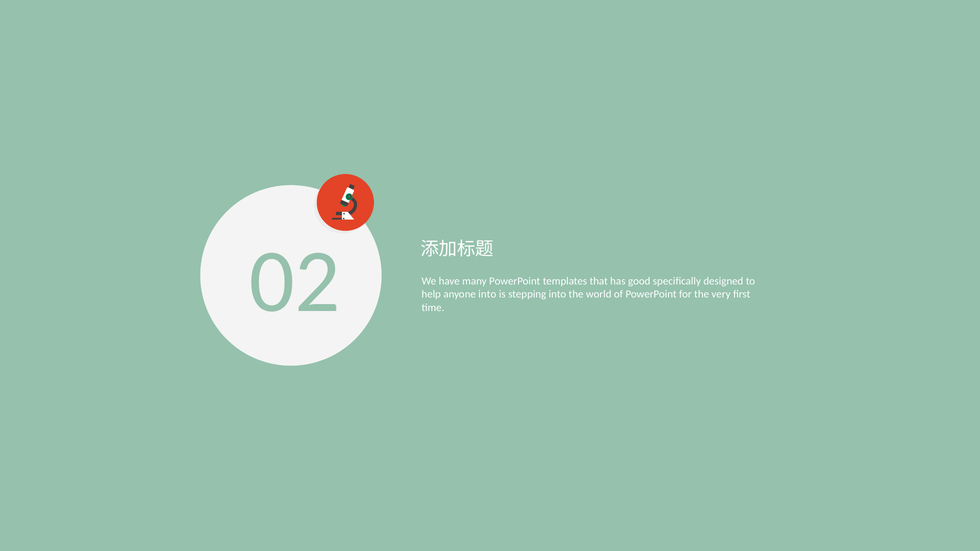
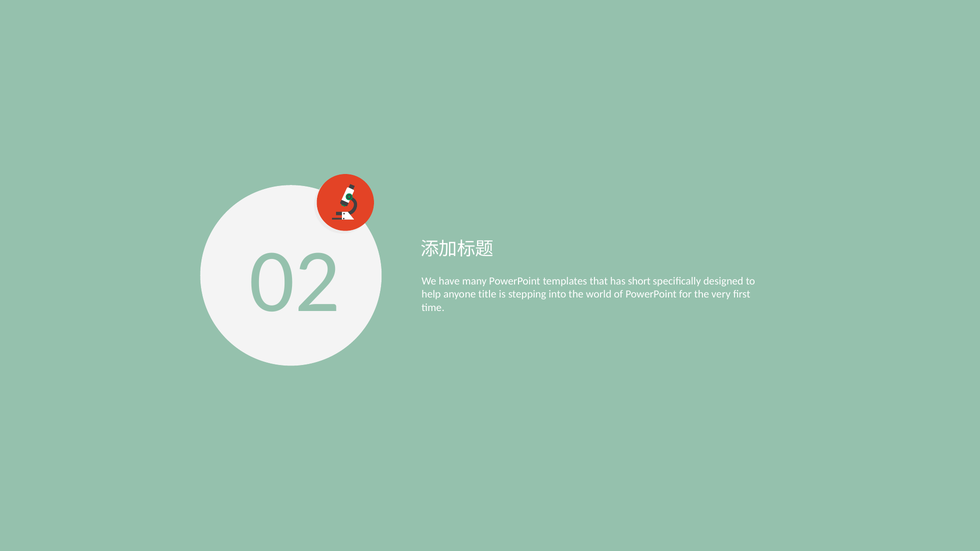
good: good -> short (639, 281)
anyone into: into -> title (487, 295)
